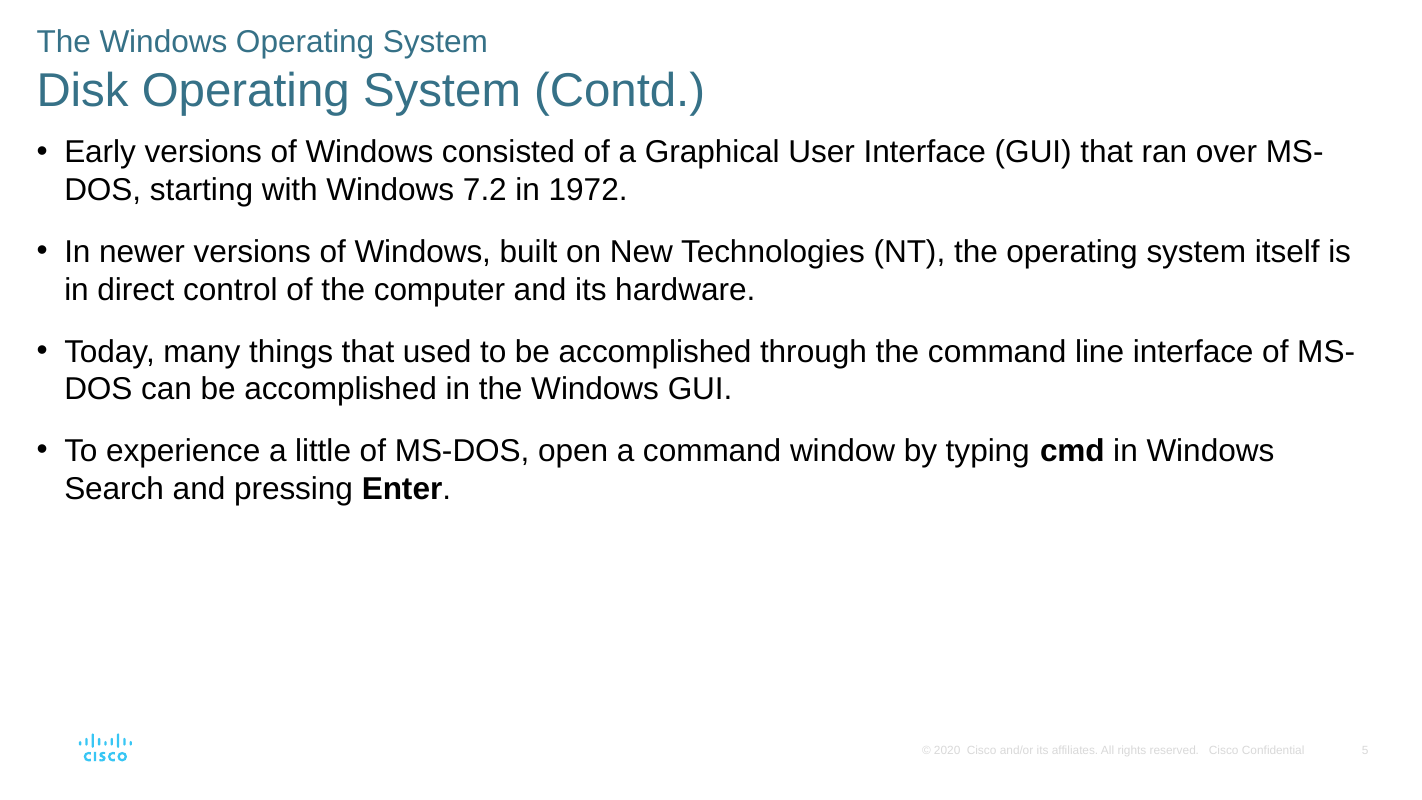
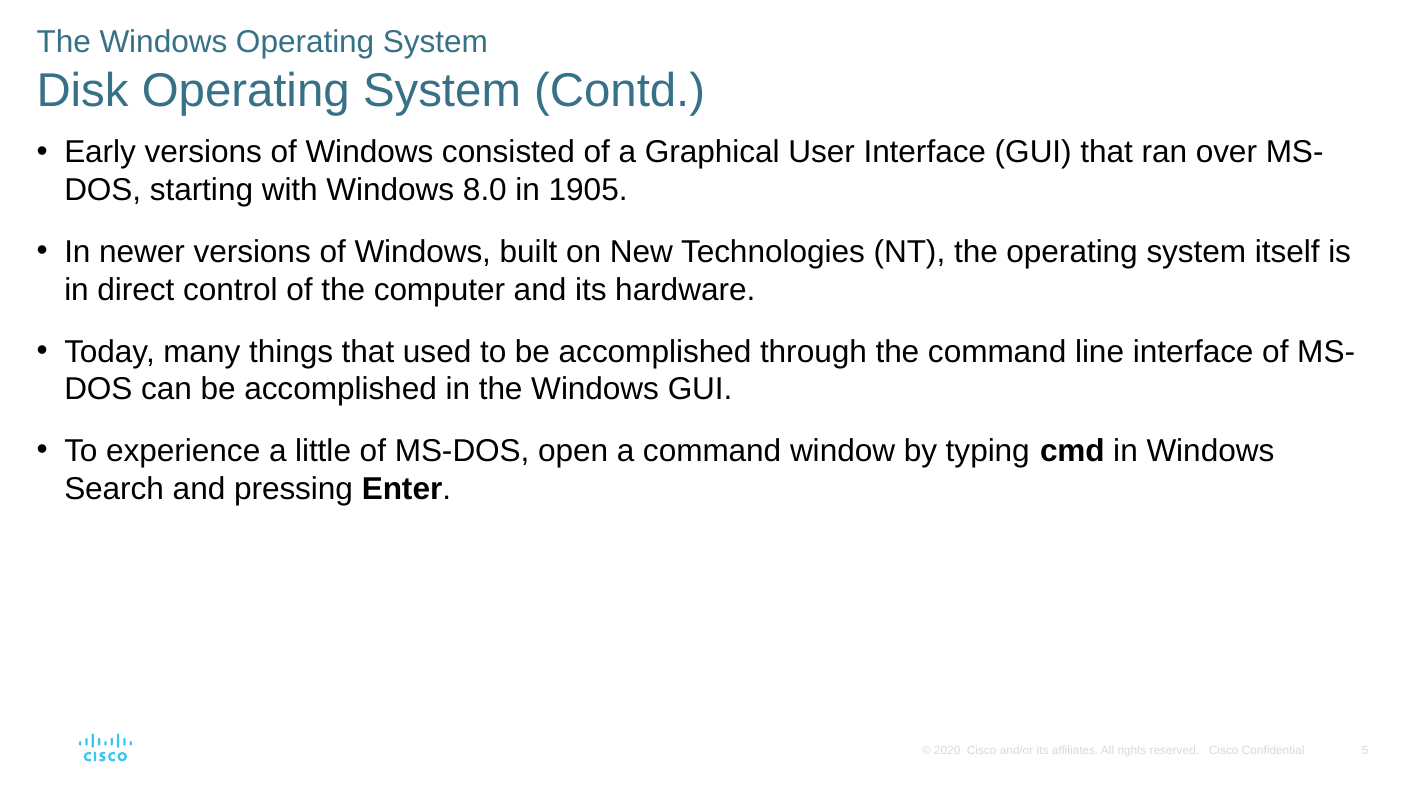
7.2: 7.2 -> 8.0 (485, 190)
1972: 1972 -> 1905 (588, 190)
